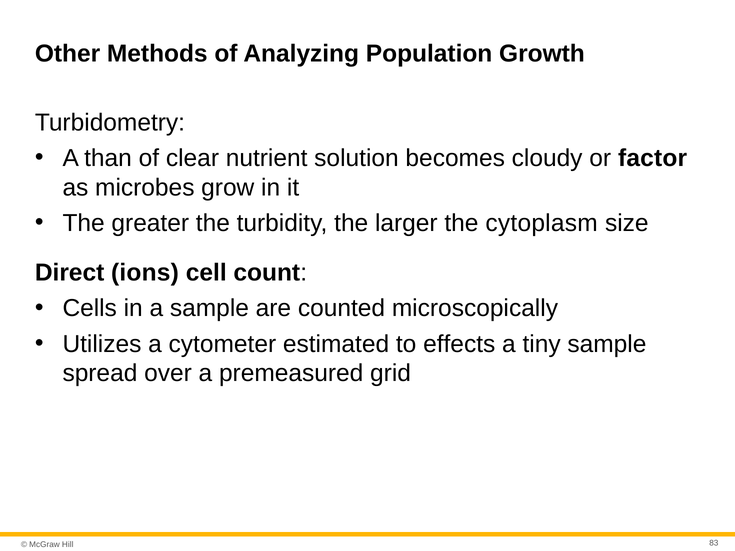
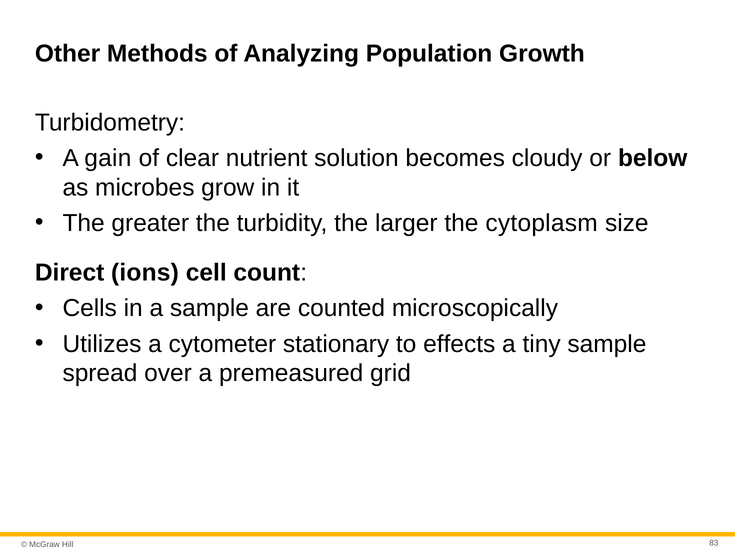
than: than -> gain (108, 158)
factor: factor -> below (653, 158)
estimated: estimated -> stationary (336, 344)
